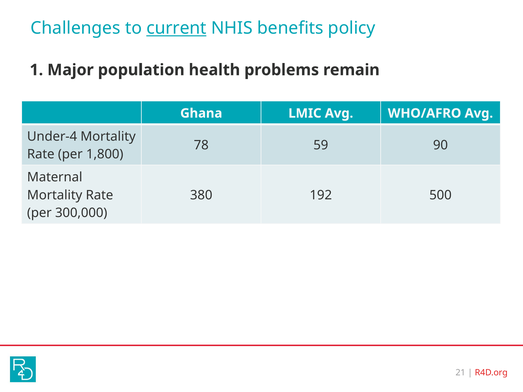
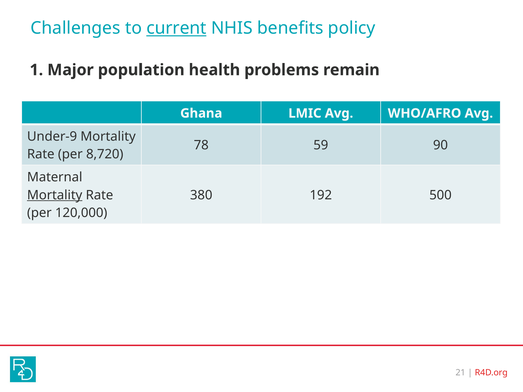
Under-4: Under-4 -> Under-9 (52, 137)
1,800: 1,800 -> 8,720 (105, 154)
Mortality underline: none -> present (55, 195)
300,000: 300,000 -> 120,000 (81, 213)
